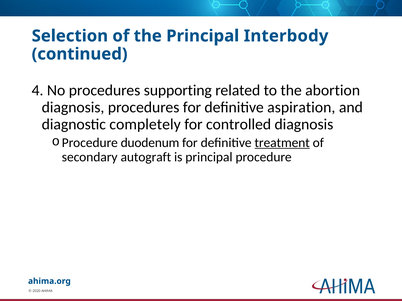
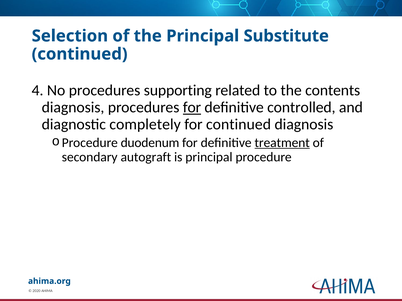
Interbody: Interbody -> Substitute (286, 36)
abortion: abortion -> contents (333, 91)
for underline: none -> present (192, 108)
aspiration: aspiration -> controlled (301, 108)
for controlled: controlled -> continued (239, 124)
